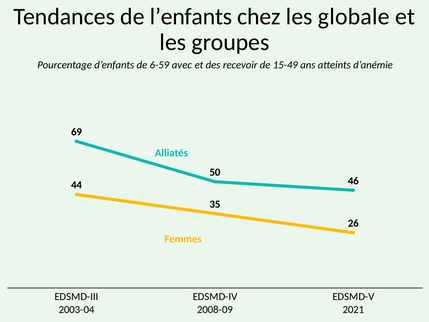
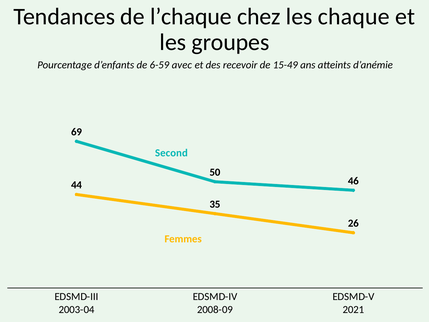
l’enfants: l’enfants -> l’chaque (191, 16)
globale: globale -> chaque (354, 16)
Alliatés: Alliatés -> Second (171, 153)
